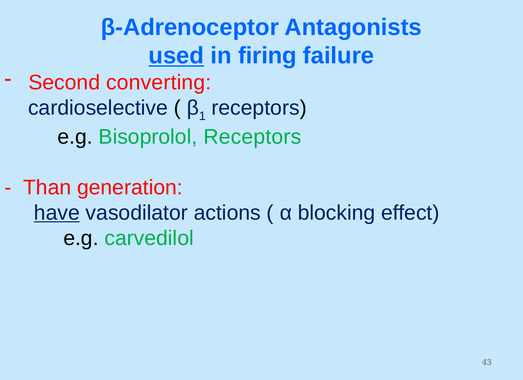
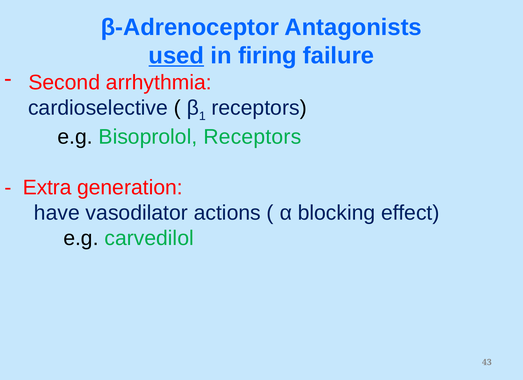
converting: converting -> arrhythmia (159, 83)
Than: Than -> Extra (47, 188)
have underline: present -> none (57, 213)
